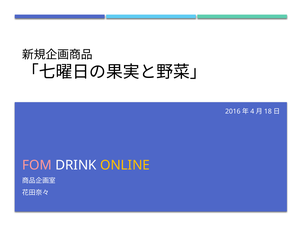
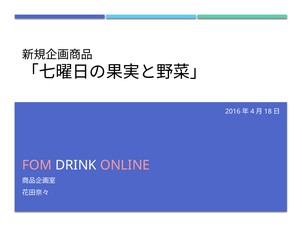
ONLINE colour: yellow -> pink (125, 165)
